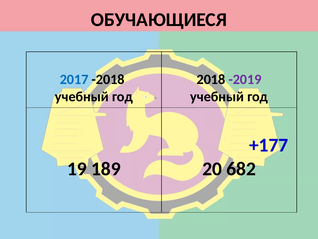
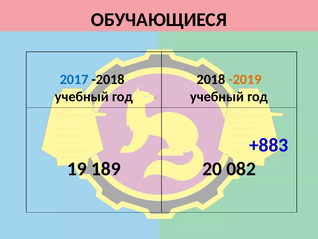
-2019 colour: purple -> orange (245, 79)
+177: +177 -> +883 (269, 145)
682: 682 -> 082 (241, 169)
